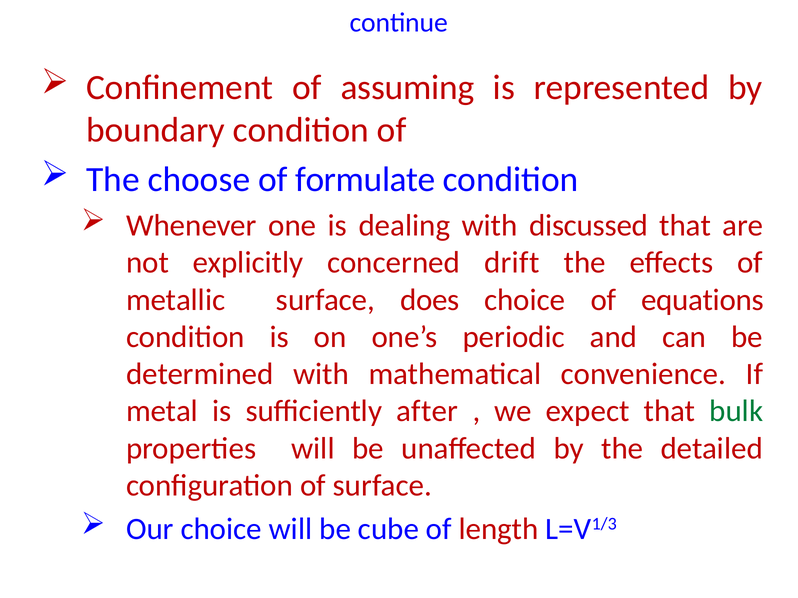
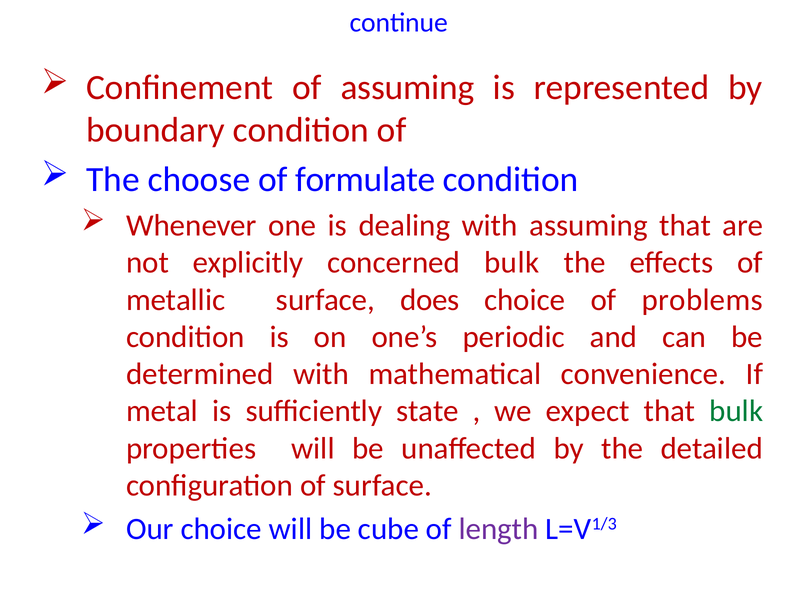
with discussed: discussed -> assuming (588, 226)
concerned drift: drift -> bulk (512, 263)
equations: equations -> problems (702, 300)
after: after -> state (427, 412)
length colour: red -> purple (499, 529)
